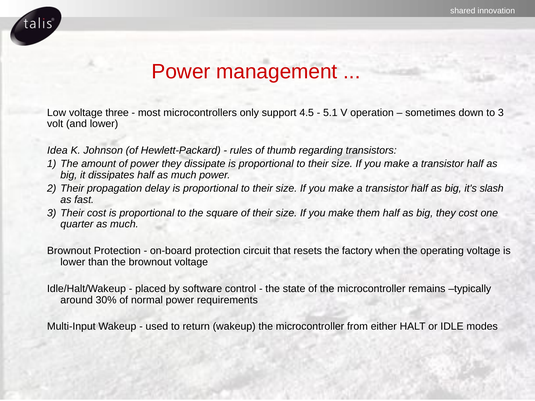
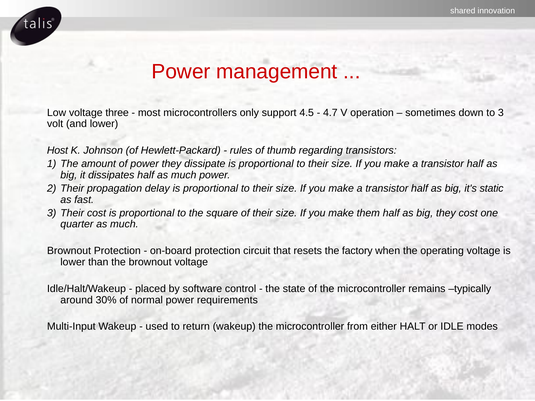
5.1: 5.1 -> 4.7 (330, 113)
Idea: Idea -> Host (58, 151)
slash: slash -> static (492, 188)
